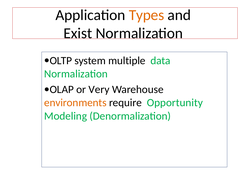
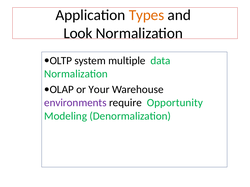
Exist: Exist -> Look (78, 33)
Very: Very -> Your (99, 90)
environments colour: orange -> purple (75, 103)
